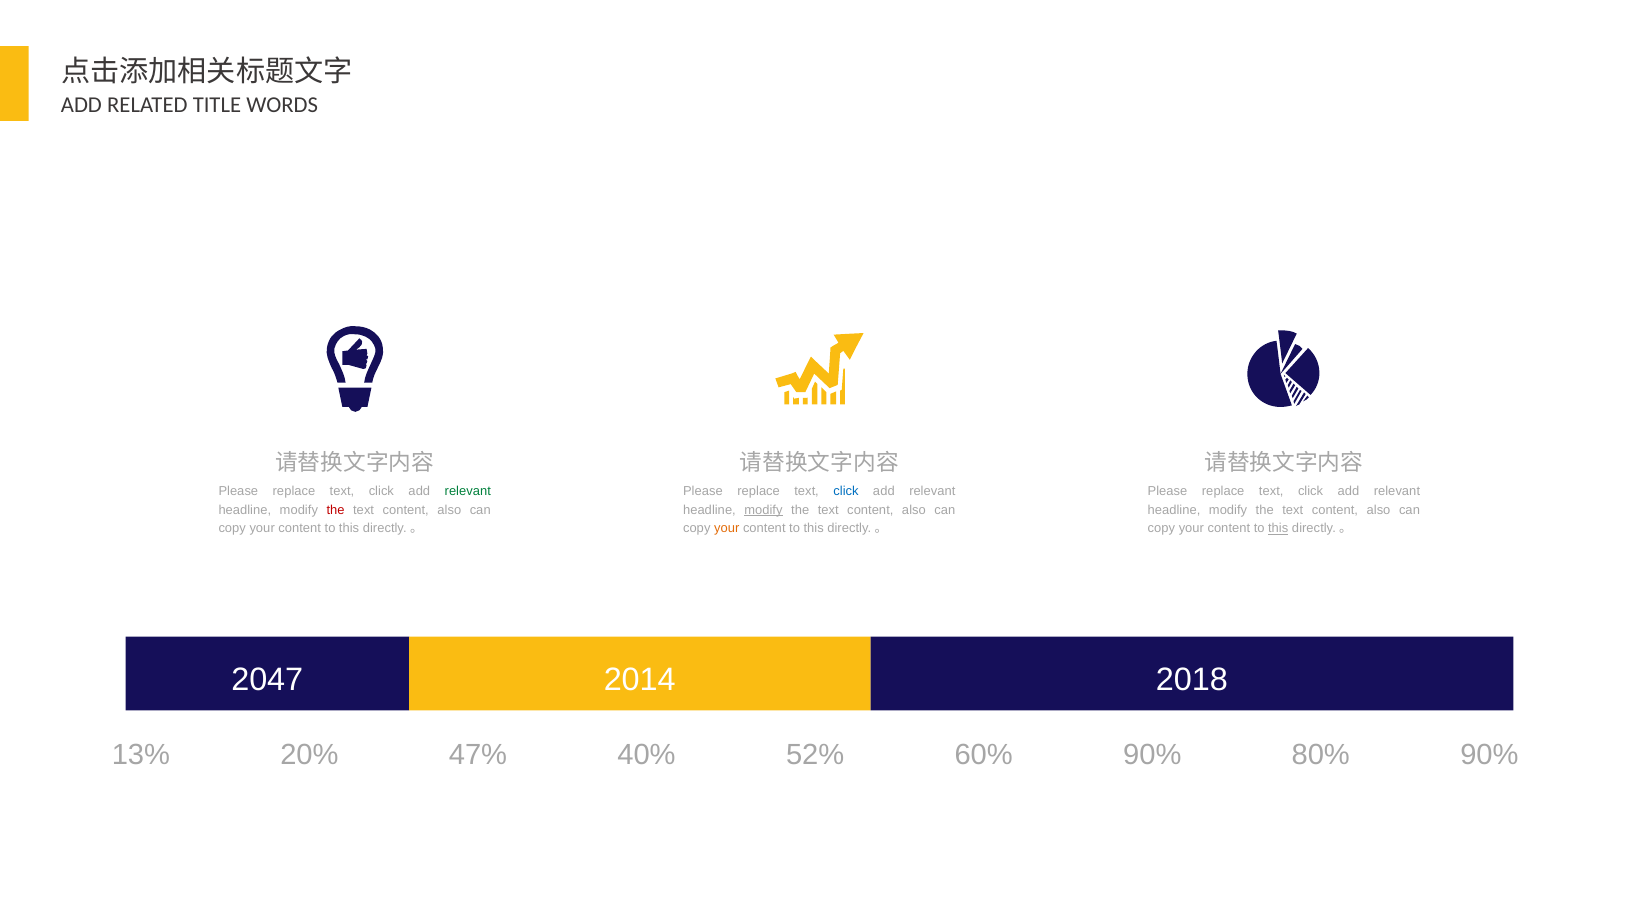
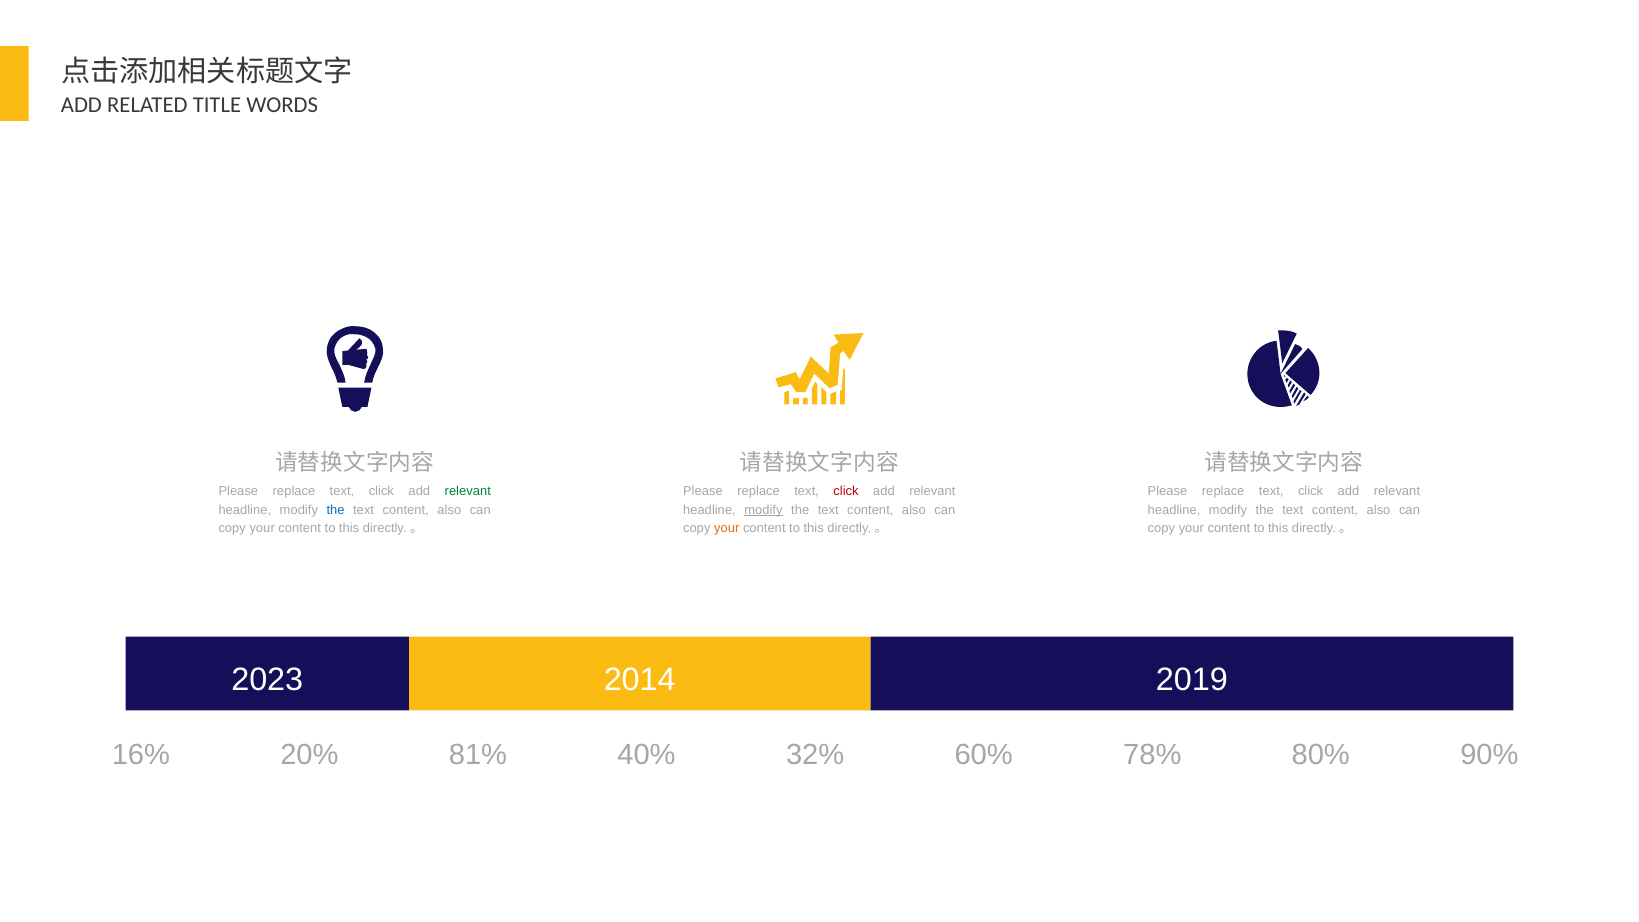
click colour: blue -> red (846, 491)
the colour: red -> blue (336, 510)
this underline: present -> none (1278, 528)
2047: 2047 -> 2023 (267, 680)
2018: 2018 -> 2019 (1192, 680)
13%: 13% -> 16% (141, 755)
47%: 47% -> 81% (478, 755)
52%: 52% -> 32% (815, 755)
60% 90%: 90% -> 78% (1152, 755)
